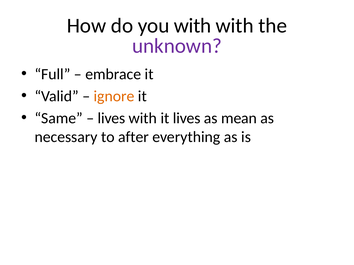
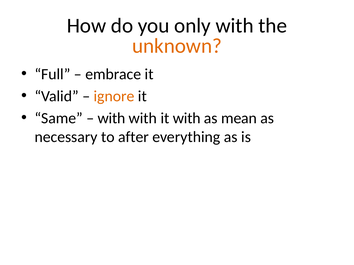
you with: with -> only (192, 26)
unknown colour: purple -> orange (177, 46)
lives: lives -> with (111, 118)
it lives: lives -> with (187, 118)
